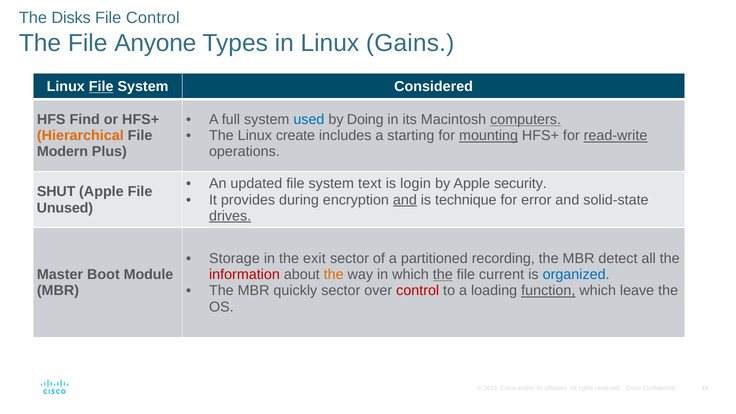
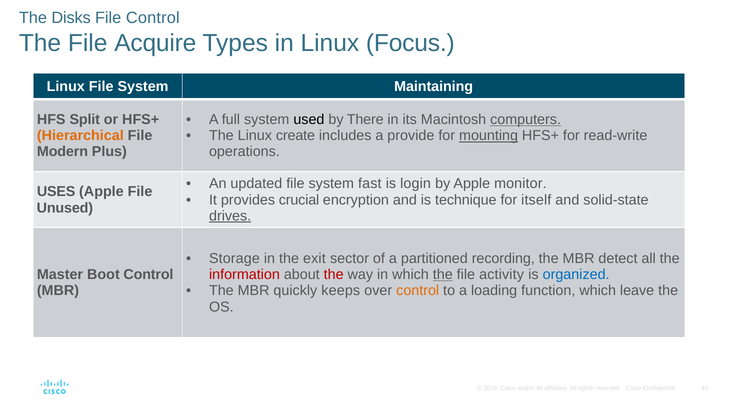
Anyone: Anyone -> Acquire (155, 43)
Gains: Gains -> Focus (410, 43)
File underline: present -> none (101, 87)
Considered: Considered -> Maintaining (434, 87)
Find: Find -> Split (85, 120)
used colour: blue -> black (309, 120)
Doing: Doing -> There (365, 120)
starting: starting -> provide (411, 136)
read-write underline: present -> none (616, 136)
text: text -> fast (370, 184)
security: security -> monitor (520, 184)
SHUT: SHUT -> USES (56, 192)
during: during -> crucial (299, 200)
and underline: present -> none (405, 200)
error: error -> itself (536, 200)
Boot Module: Module -> Control (148, 275)
the colour: orange -> red (334, 275)
current: current -> activity (502, 275)
quickly sector: sector -> keeps (341, 291)
control colour: red -> orange (418, 291)
function underline: present -> none (548, 291)
